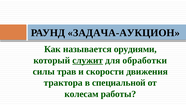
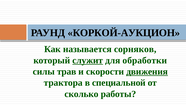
ЗАДАЧА-АУКЦИОН: ЗАДАЧА-АУКЦИОН -> КОРКОЙ-АУКЦИОН (124, 33)
орудиями: орудиями -> сорняков (135, 49)
движения underline: none -> present (147, 71)
колесам: колесам -> сколько (82, 94)
